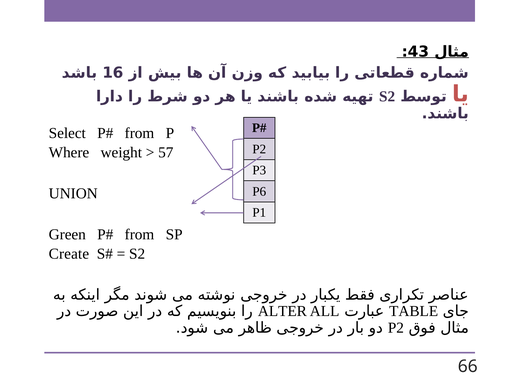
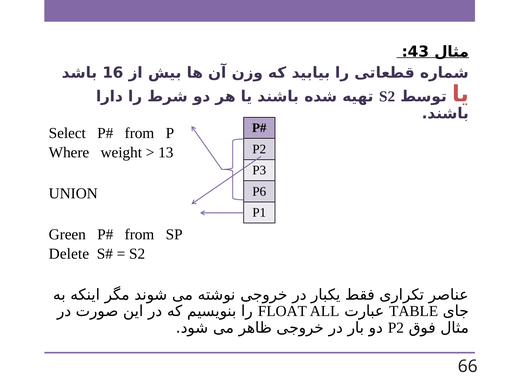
57: 57 -> 13 (166, 153)
Create: Create -> Delete (69, 254)
ALTER: ALTER -> FLOAT (282, 312)
